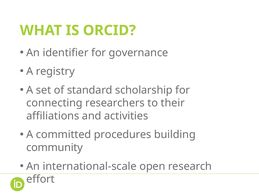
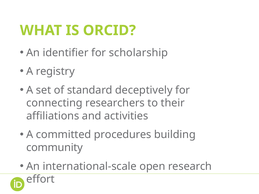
governance: governance -> scholarship (138, 53)
scholarship: scholarship -> deceptively (144, 90)
